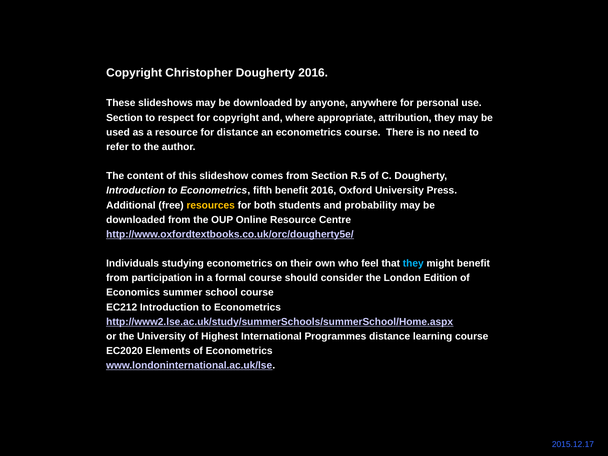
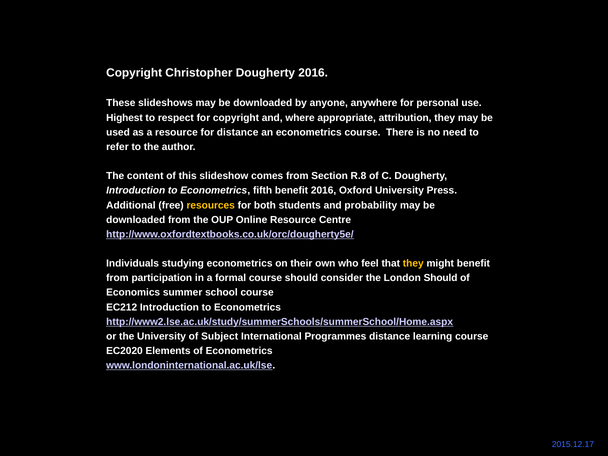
Section: Section -> Highest (125, 118)
R.5: R.5 -> R.8 (358, 176)
they colour: light blue -> yellow (413, 263)
London Edition: Edition -> Should (441, 278)
Highest: Highest -> Subject (220, 336)
